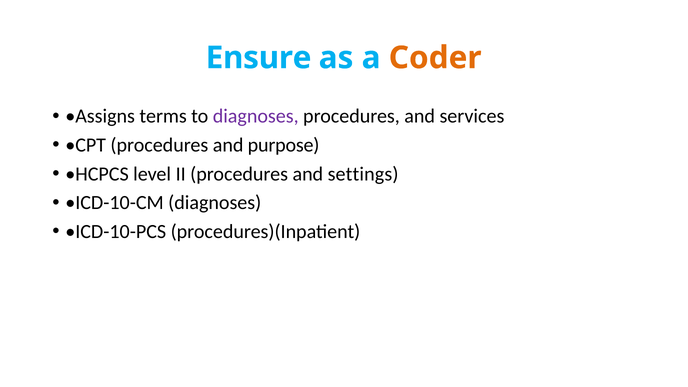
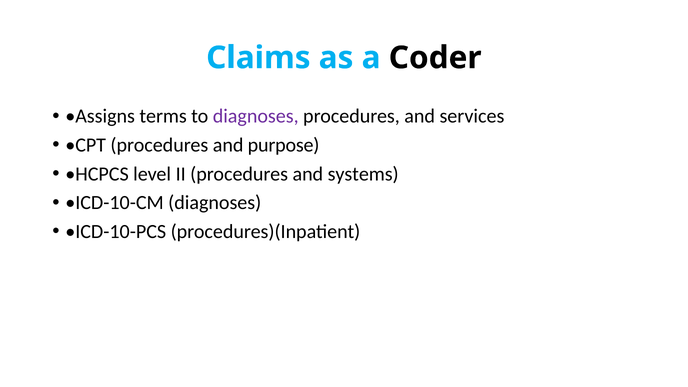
Ensure: Ensure -> Claims (258, 58)
Coder colour: orange -> black (435, 58)
settings: settings -> systems (363, 174)
